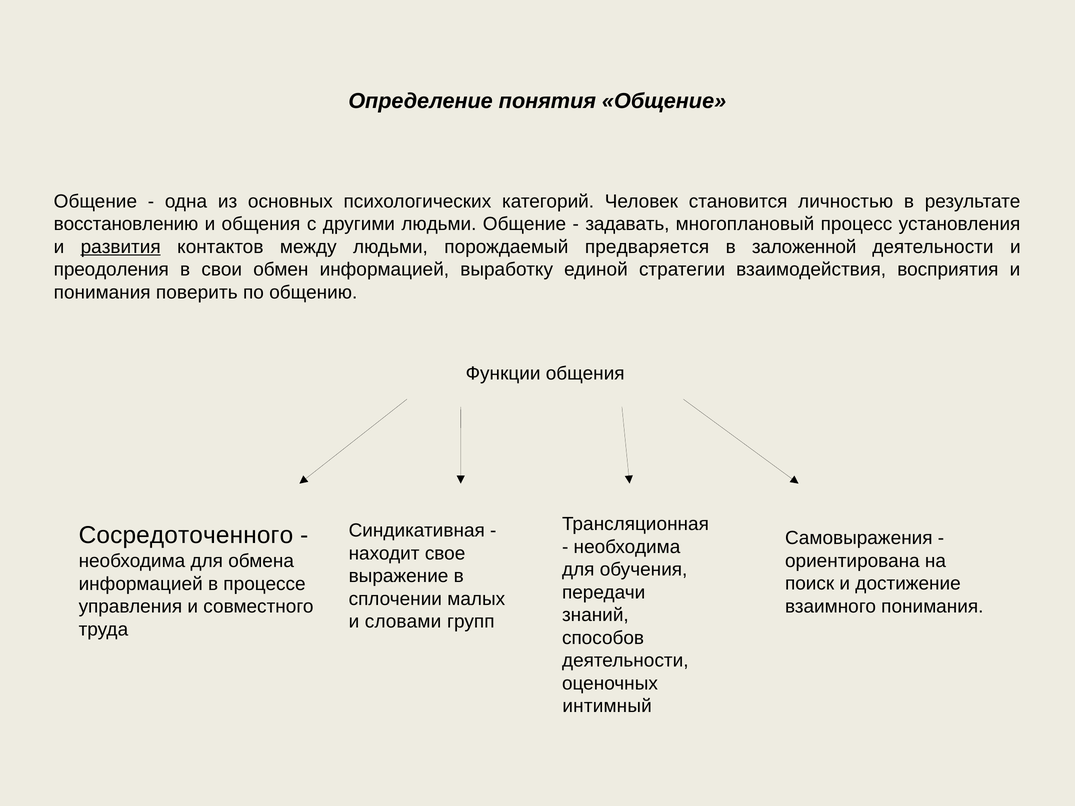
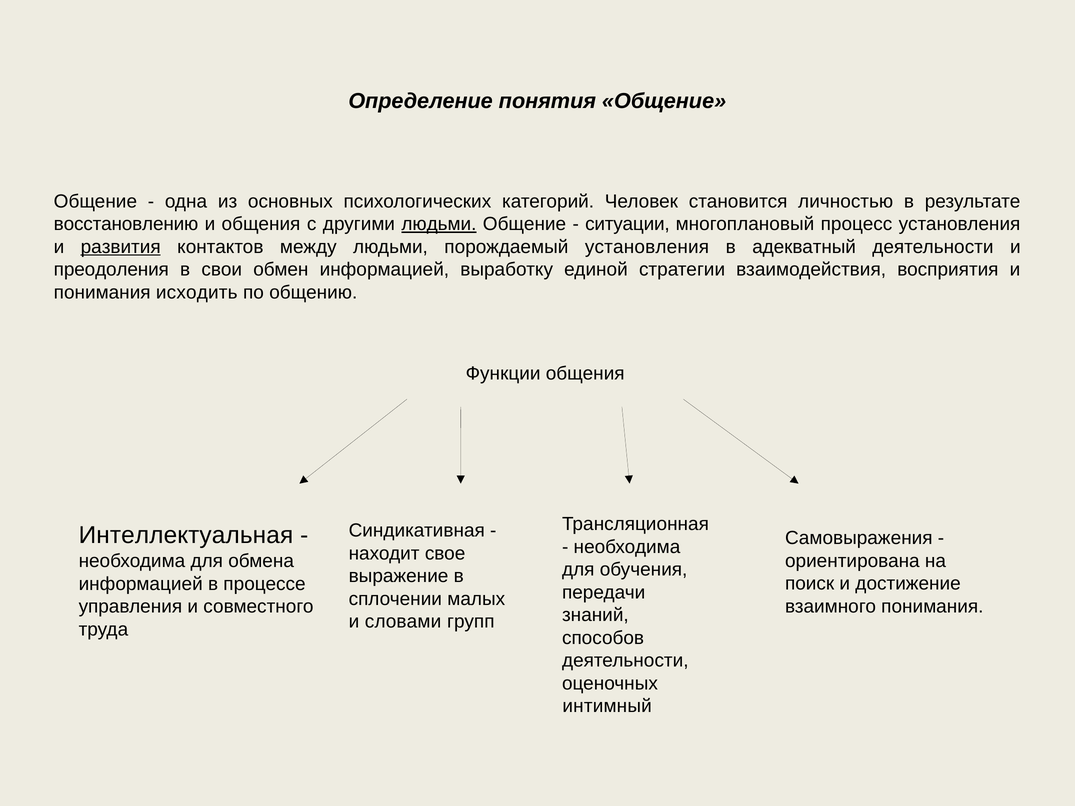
людьми underline: none -> present (439, 224)
задавать: задавать -> ситуации (627, 224)
порождаемый предваряется: предваряется -> установления (647, 247)
заложенной: заложенной -> адекватный (804, 247)
поверить: поверить -> исходить (197, 292)
Сосредоточенного: Сосредоточенного -> Интеллектуальная (186, 536)
